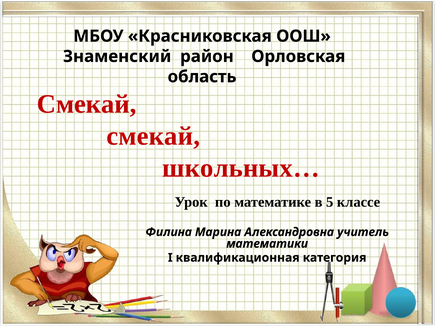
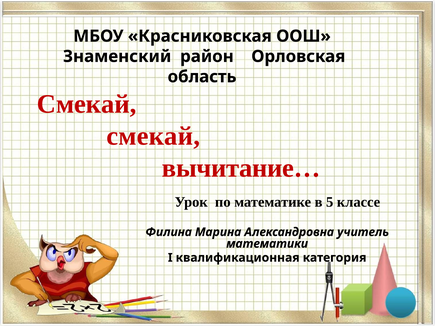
школьных…: школьных… -> вычитание… (241, 168)
